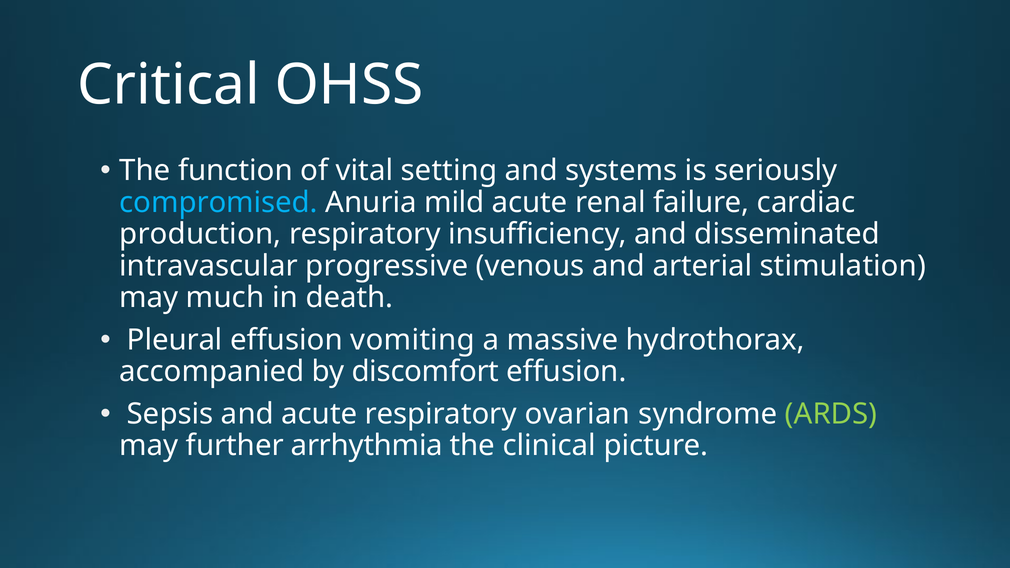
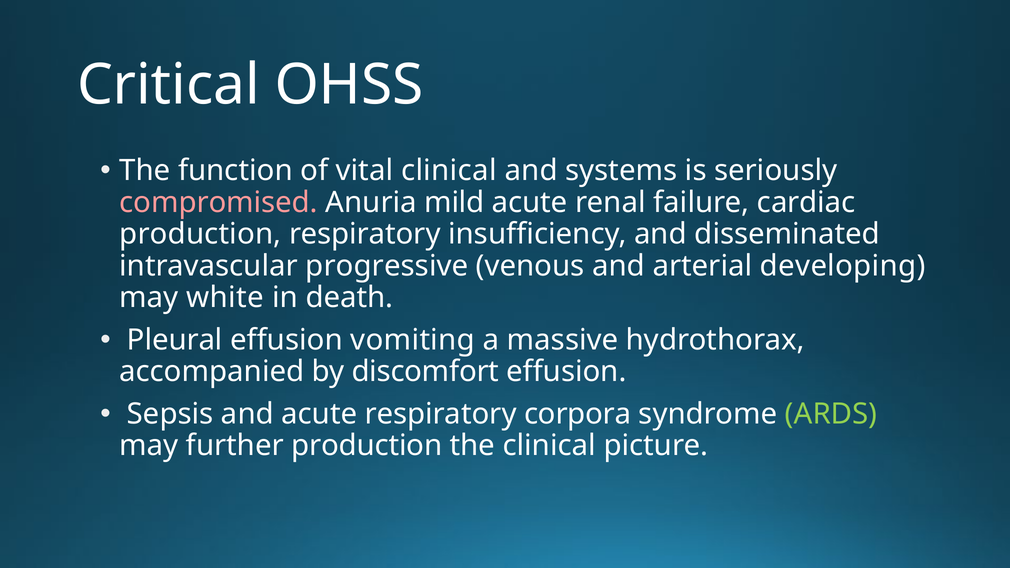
vital setting: setting -> clinical (449, 171)
compromised colour: light blue -> pink (219, 202)
stimulation: stimulation -> developing (843, 266)
much: much -> white (225, 298)
ovarian: ovarian -> corpora (578, 414)
further arrhythmia: arrhythmia -> production (367, 446)
